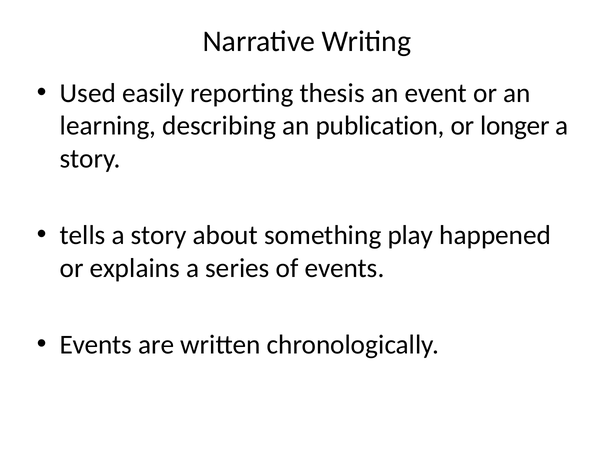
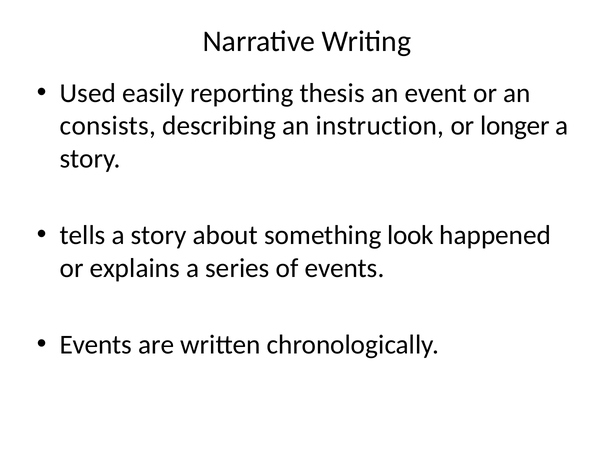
learning: learning -> consists (108, 126)
publication: publication -> instruction (380, 126)
play: play -> look (410, 235)
